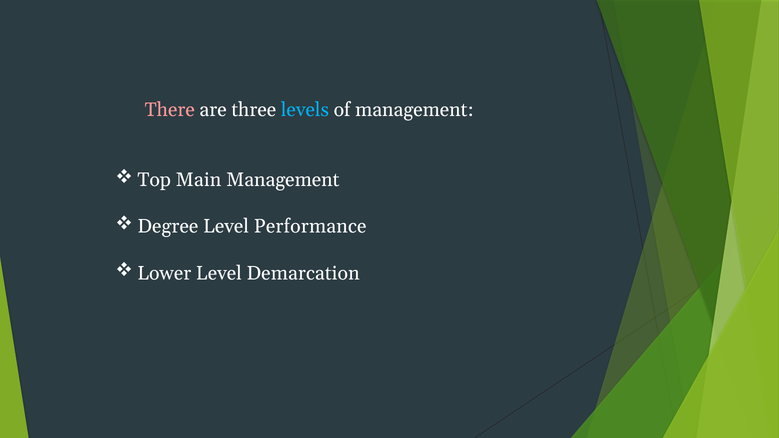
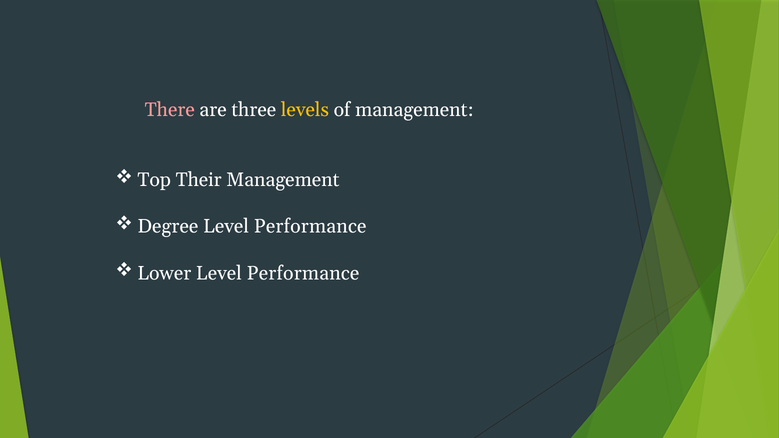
levels colour: light blue -> yellow (305, 110)
Main: Main -> Their (199, 180)
Lower Level Demarcation: Demarcation -> Performance (303, 273)
